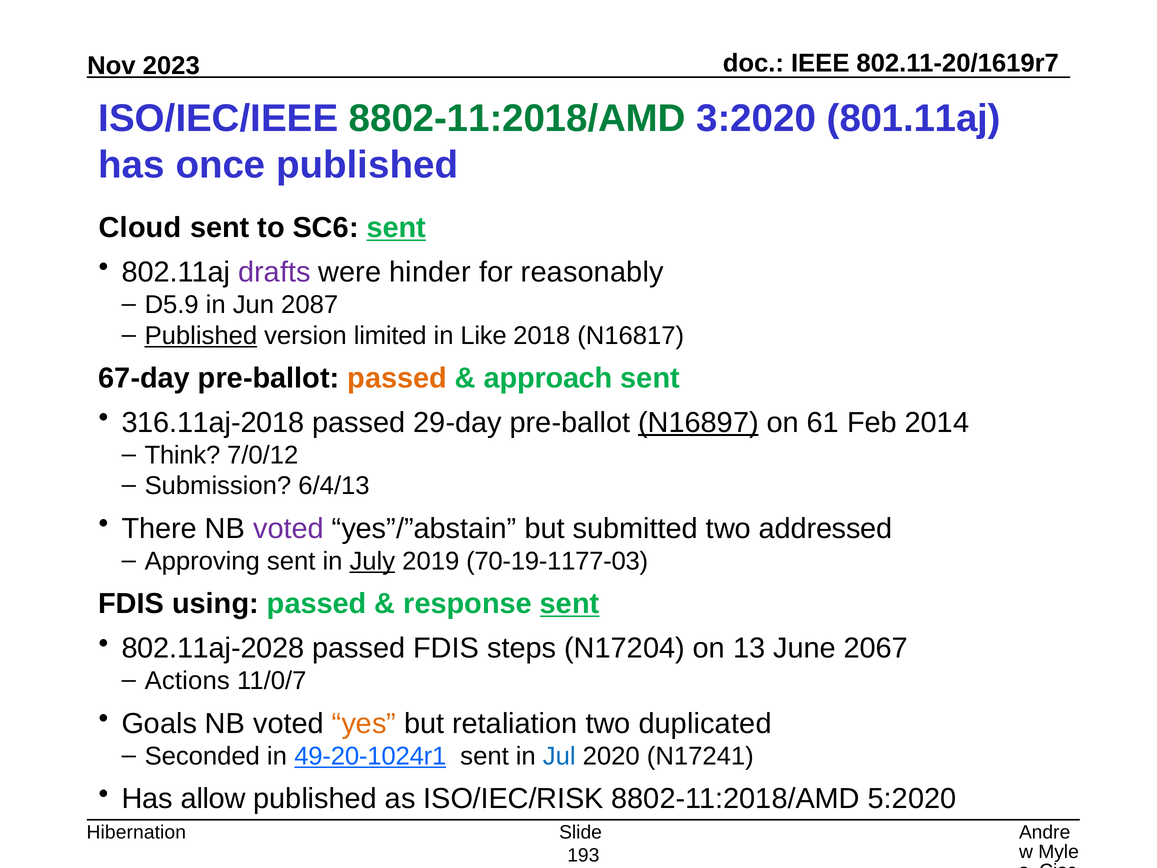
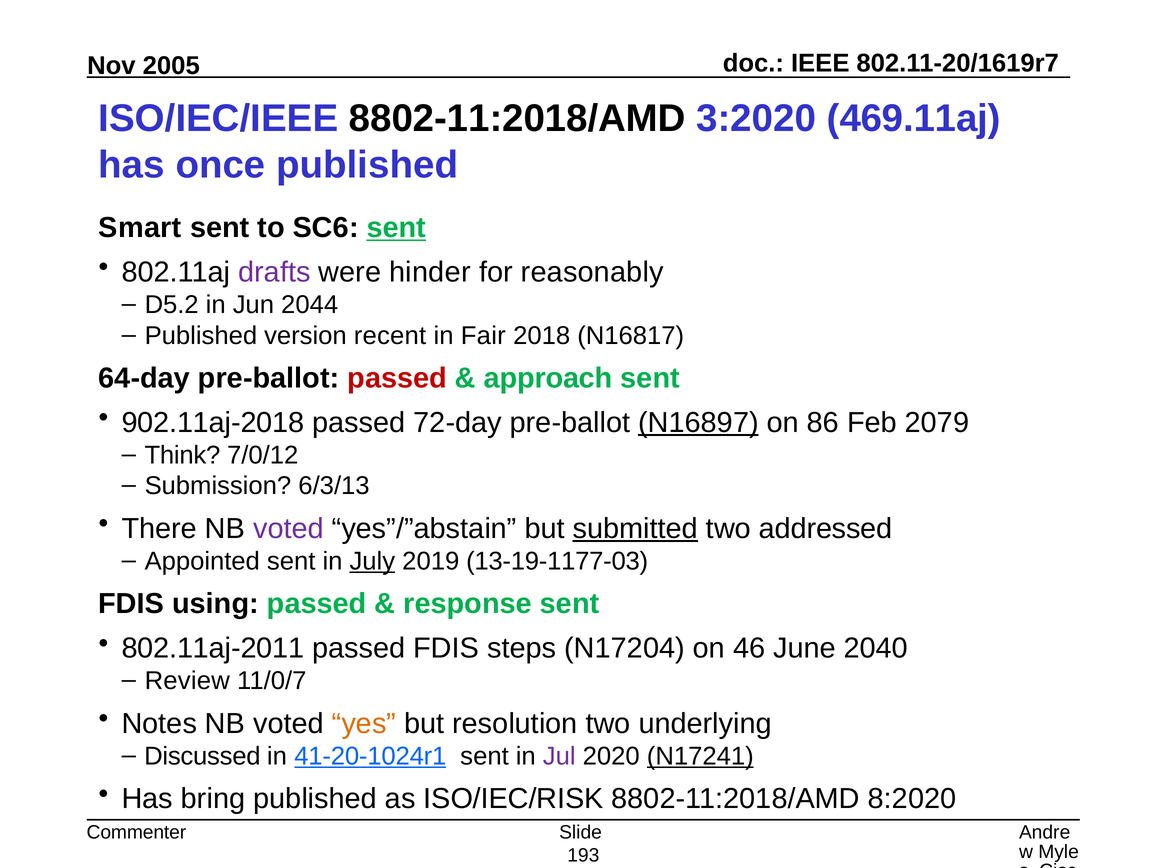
2023: 2023 -> 2005 (171, 66)
8802-11:2018/AMD colour: green -> black (517, 118)
801.11aj: 801.11aj -> 469.11aj (914, 118)
Cloud: Cloud -> Smart (140, 228)
D5.9: D5.9 -> D5.2 (172, 305)
2087: 2087 -> 2044 (310, 305)
Published underline: present -> none (201, 335)
limited: limited -> recent (390, 335)
Like: Like -> Fair (483, 335)
67-day: 67-day -> 64-day (144, 378)
passed colour: orange -> red (397, 378)
316.11aj-2018: 316.11aj-2018 -> 902.11aj-2018 (213, 422)
29-day: 29-day -> 72-day (458, 422)
61: 61 -> 86 (823, 422)
2014: 2014 -> 2079 (937, 422)
6/4/13: 6/4/13 -> 6/3/13 (334, 486)
submitted underline: none -> present (635, 529)
Approving: Approving -> Appointed (202, 561)
70-19-1177-03: 70-19-1177-03 -> 13-19-1177-03 (557, 561)
sent underline: present -> none (570, 604)
802.11aj-2028: 802.11aj-2028 -> 802.11aj-2011 (213, 648)
13: 13 -> 46 (749, 648)
2067: 2067 -> 2040 (876, 648)
Actions: Actions -> Review (187, 681)
Goals: Goals -> Notes (159, 723)
retaliation: retaliation -> resolution (515, 723)
duplicated: duplicated -> underlying (705, 723)
Seconded: Seconded -> Discussed (202, 756)
49-20-1024r1: 49-20-1024r1 -> 41-20-1024r1 (370, 756)
Jul colour: blue -> purple (559, 756)
N17241 underline: none -> present (700, 756)
allow: allow -> bring (213, 798)
5:2020: 5:2020 -> 8:2020 (912, 798)
Hibernation: Hibernation -> Commenter (136, 832)
